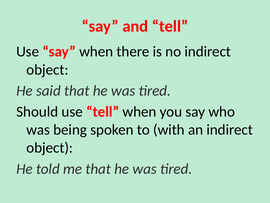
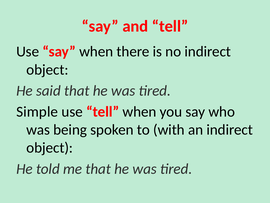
Should: Should -> Simple (37, 111)
